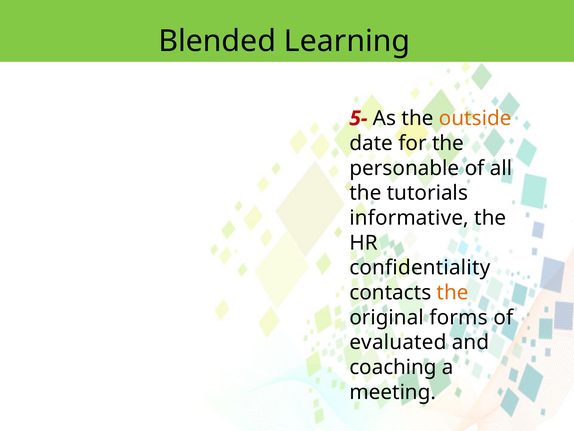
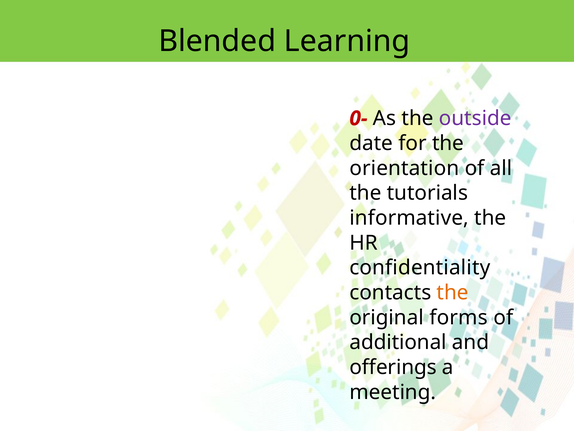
5-: 5- -> 0- (359, 118)
outside colour: orange -> purple (475, 118)
personable: personable -> orientation (404, 168)
evaluated: evaluated -> additional (398, 342)
coaching: coaching -> offerings (393, 367)
